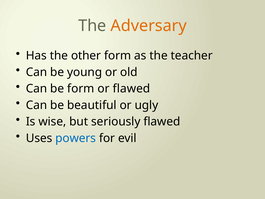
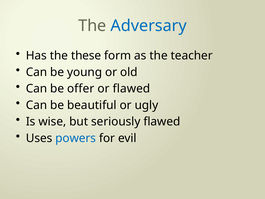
Adversary colour: orange -> blue (149, 26)
other: other -> these (86, 56)
be form: form -> offer (81, 89)
